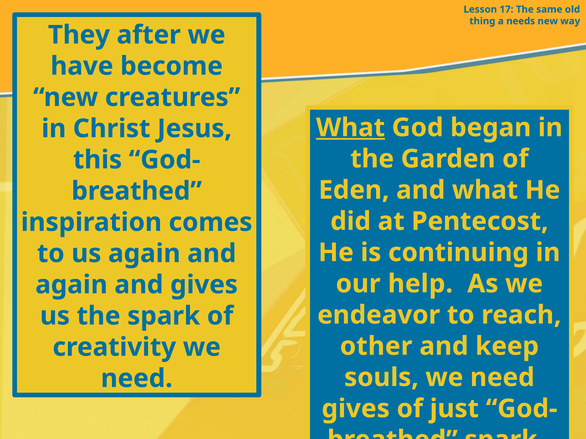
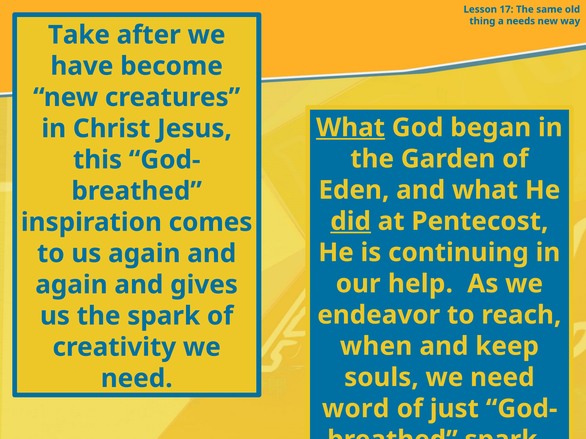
They: They -> Take (79, 35)
did underline: none -> present (351, 222)
other: other -> when (376, 347)
gives: gives -> word (356, 409)
